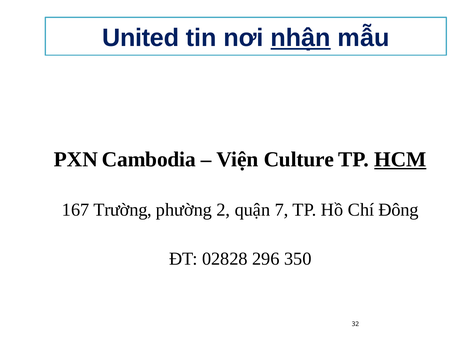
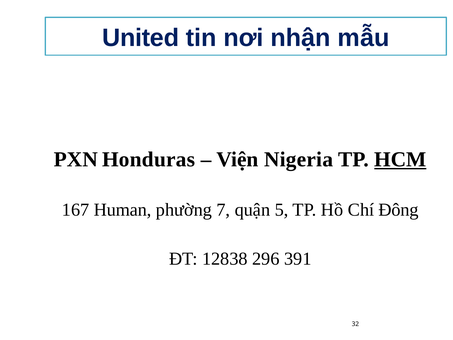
nhận underline: present -> none (301, 38)
Cambodia: Cambodia -> Honduras (149, 159)
Culture: Culture -> Nigeria (299, 159)
Trường: Trường -> Human (123, 210)
2: 2 -> 7 (223, 210)
7: 7 -> 5 (282, 210)
02828: 02828 -> 12838 (225, 259)
350: 350 -> 391 (298, 259)
